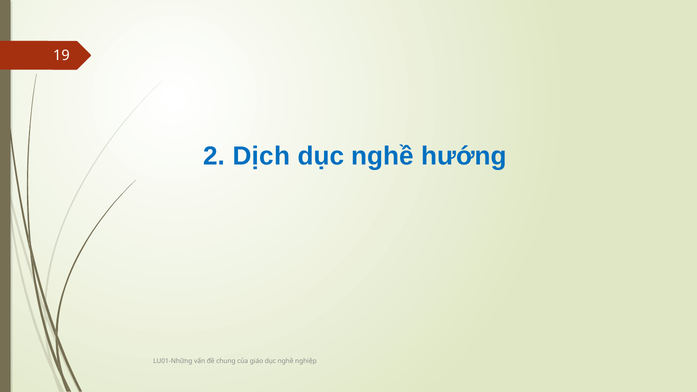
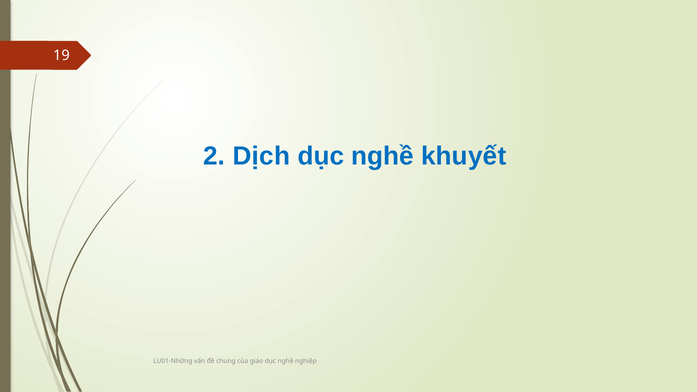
hướng: hướng -> khuyết (464, 156)
